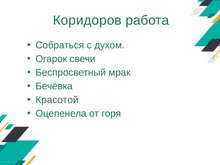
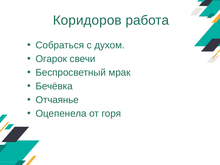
Красотой: Красотой -> Отчаянье (57, 100)
